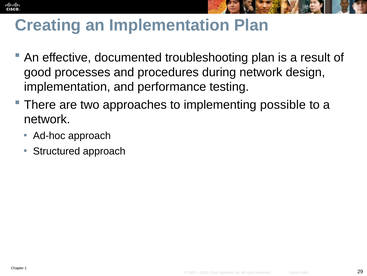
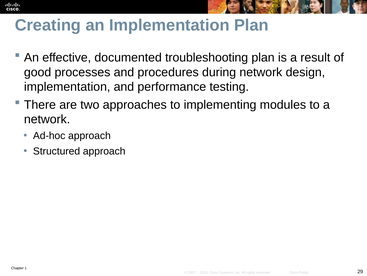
possible: possible -> modules (283, 104)
